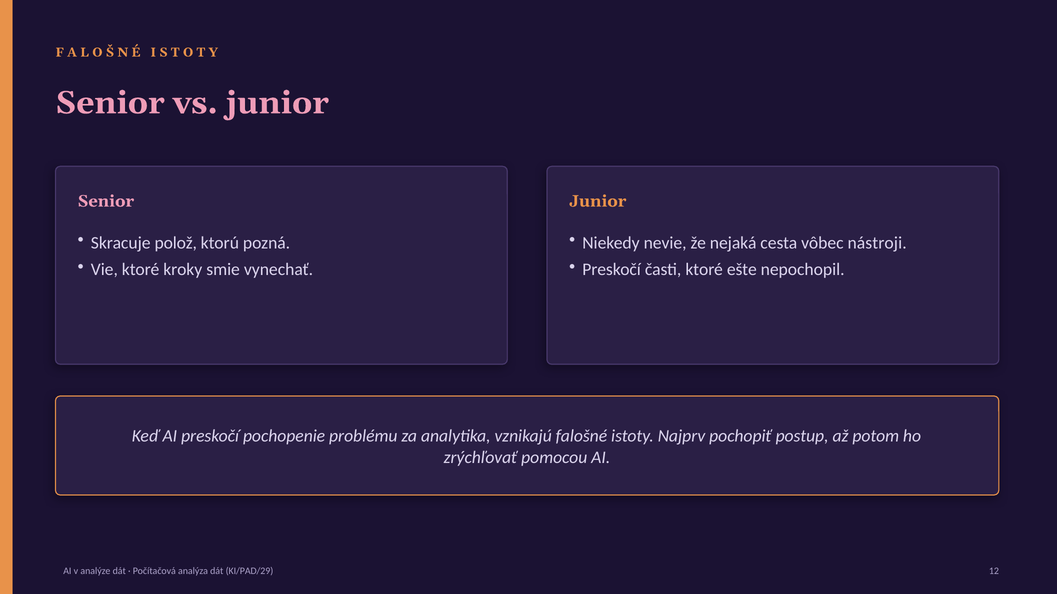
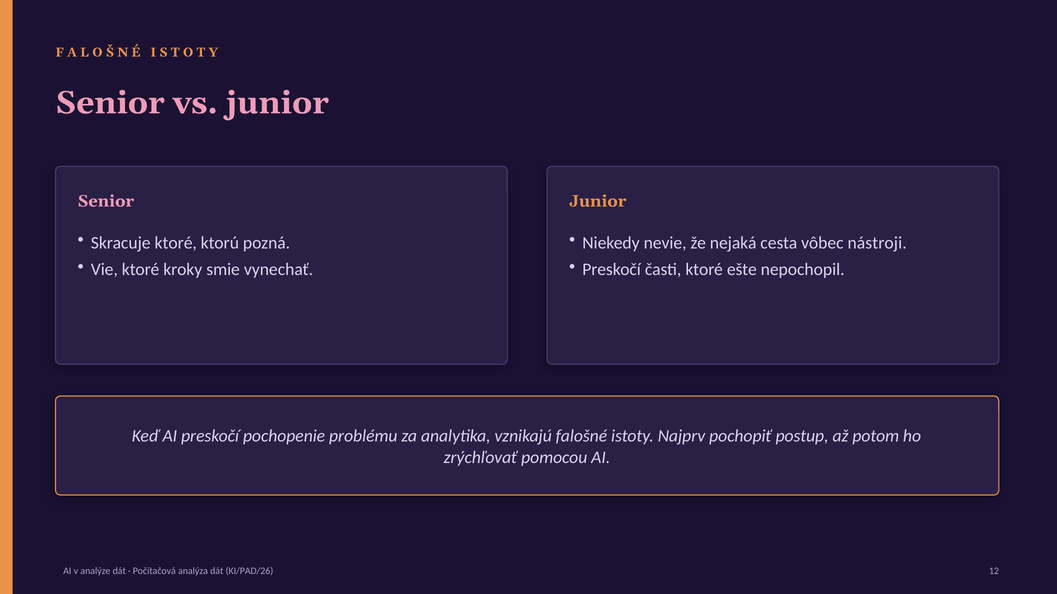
Skracuje polož: polož -> ktoré (176, 243)
KI/PAD/29: KI/PAD/29 -> KI/PAD/26 (249, 571)
